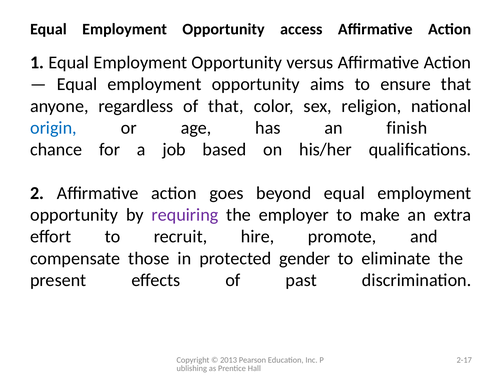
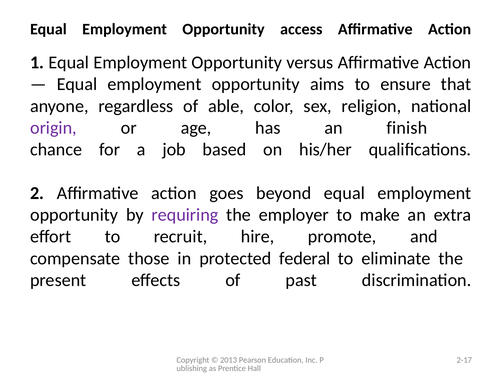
of that: that -> able (226, 106)
origin colour: blue -> purple (53, 128)
gender: gender -> federal (305, 258)
